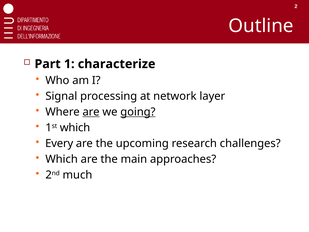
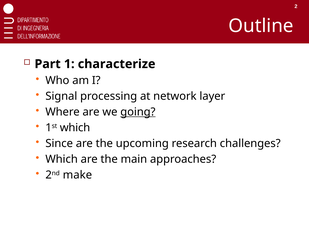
are underline: present -> none (91, 112)
Every: Every -> Since (59, 143)
much: much -> make (77, 175)
